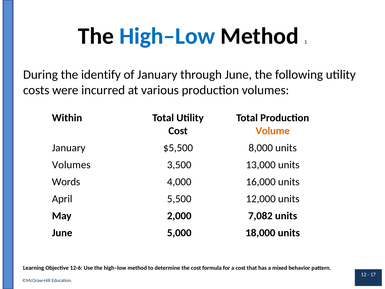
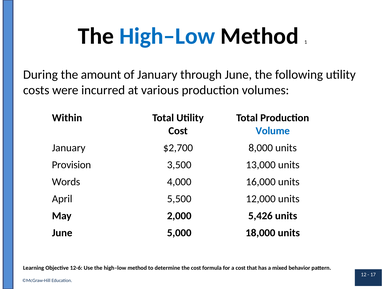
identify: identify -> amount (101, 75)
Volume colour: orange -> blue (273, 131)
$5,500: $5,500 -> $2,700 (178, 148)
Volumes: Volumes -> Provision (71, 165)
7,082: 7,082 -> 5,426 (260, 216)
